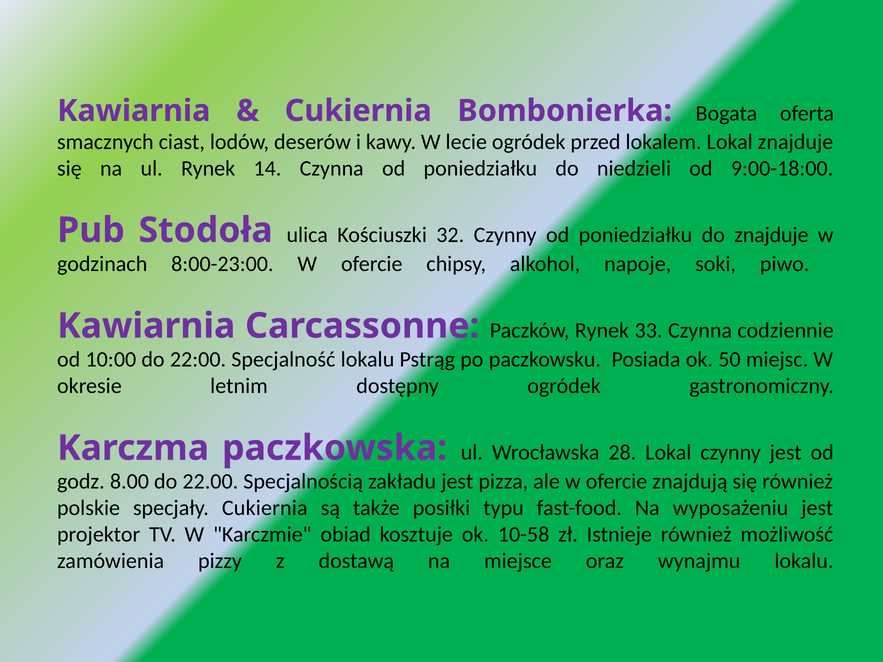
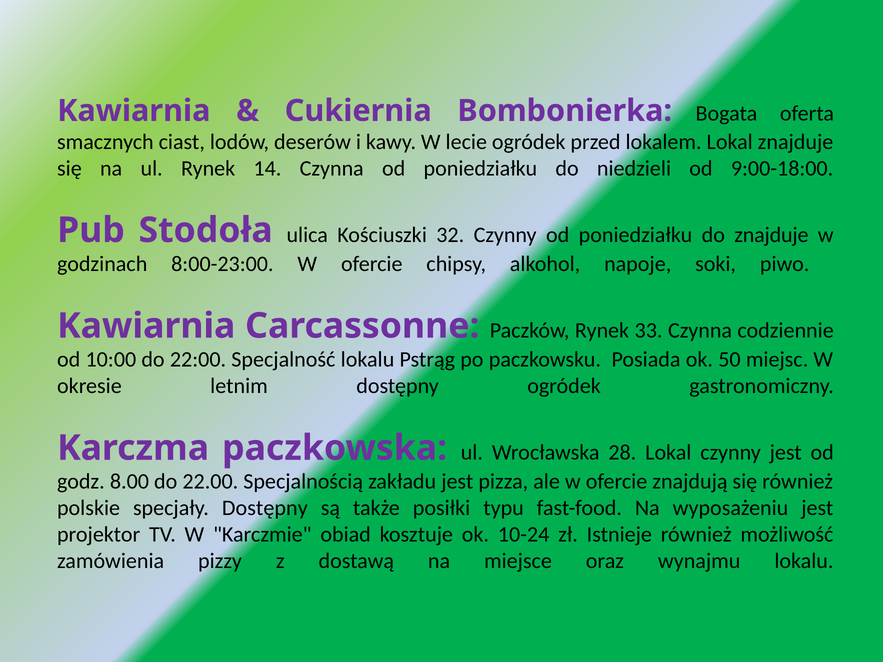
specjały Cukiernia: Cukiernia -> Dostępny (265, 508)
10-58: 10-58 -> 10-24 (524, 535)
